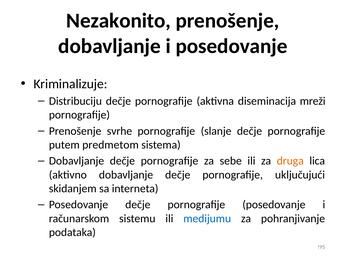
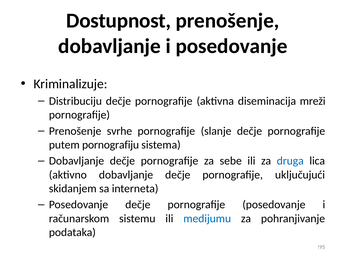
Nezakonito: Nezakonito -> Dostupnost (119, 21)
predmetom: predmetom -> pornografiju (111, 145)
druga colour: orange -> blue (290, 161)
